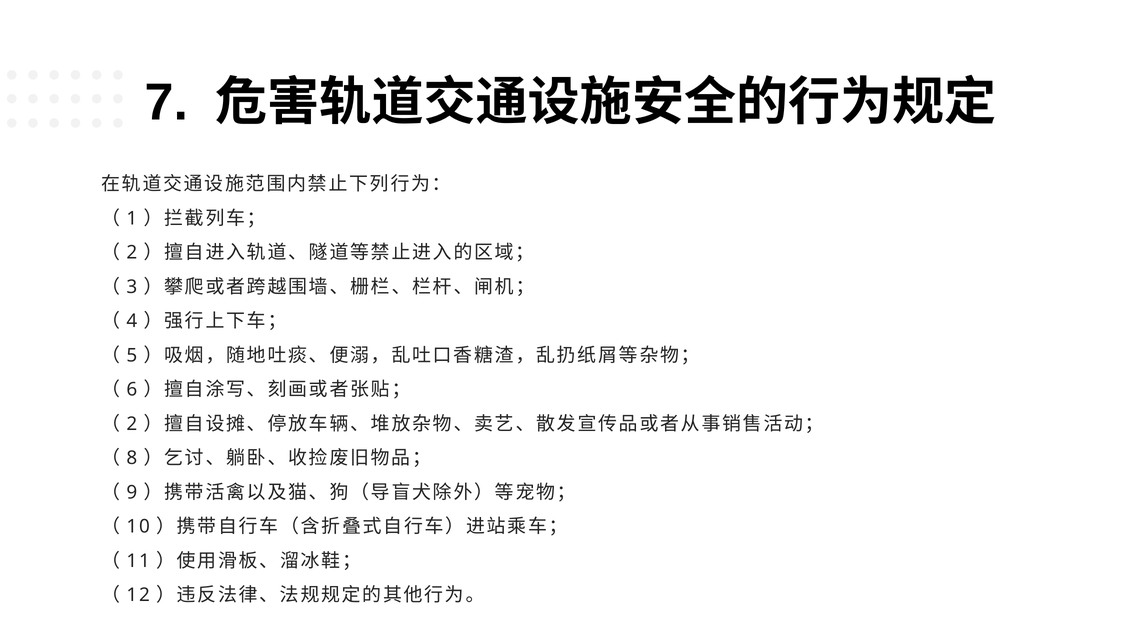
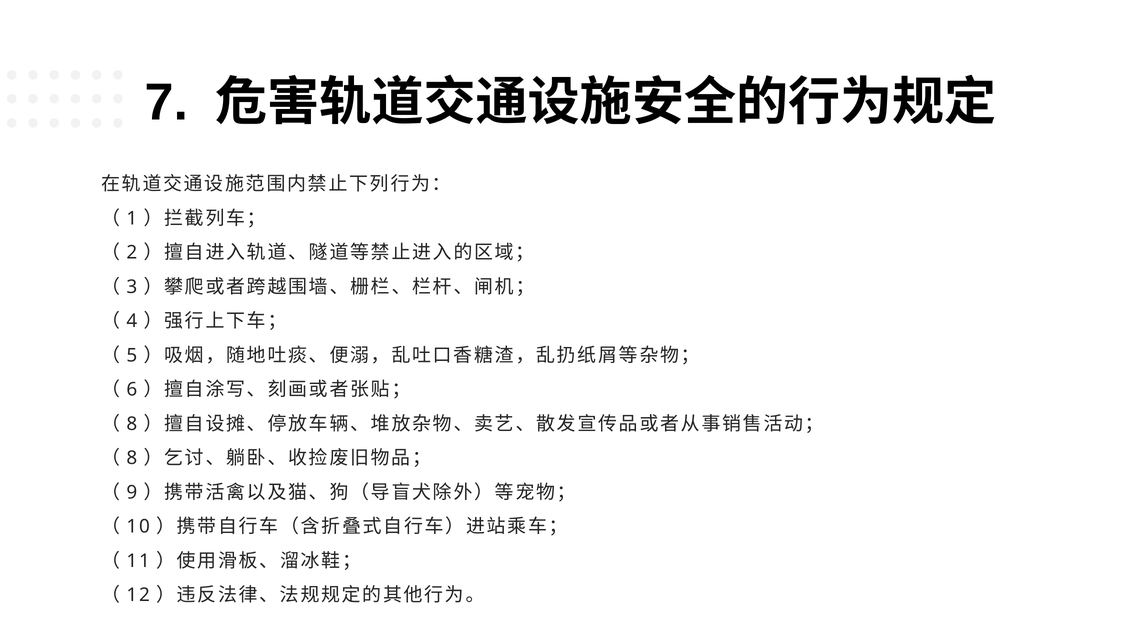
2: 2 -> 8 (132, 424)
